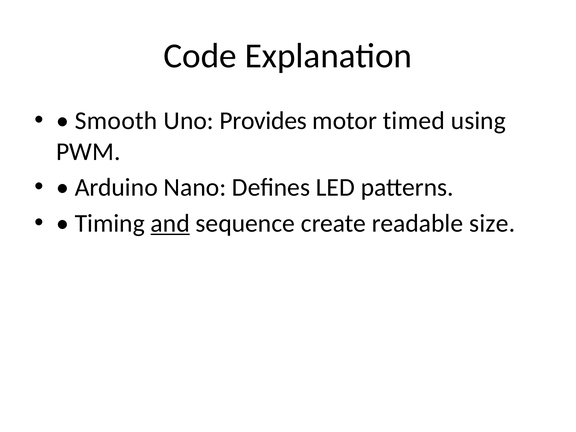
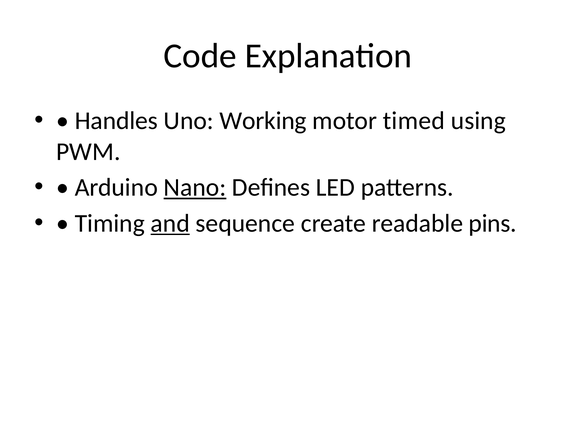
Smooth: Smooth -> Handles (116, 121)
Provides: Provides -> Working (263, 121)
Nano underline: none -> present (195, 187)
size: size -> pins (493, 223)
